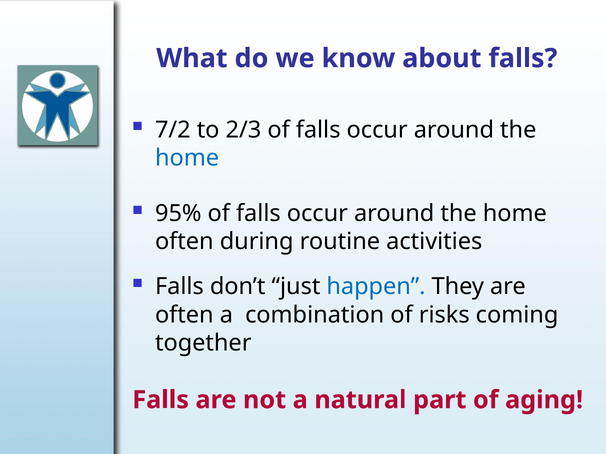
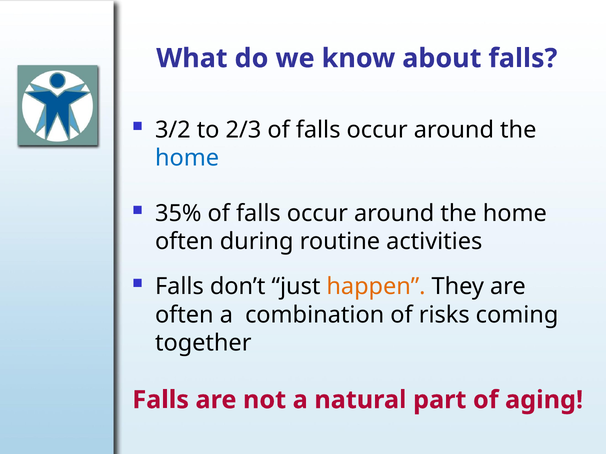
7/2: 7/2 -> 3/2 (173, 130)
95%: 95% -> 35% (178, 214)
happen colour: blue -> orange (376, 287)
